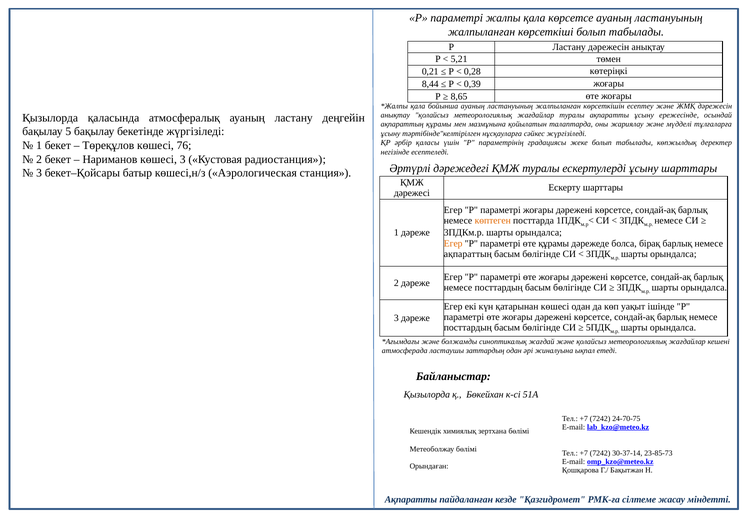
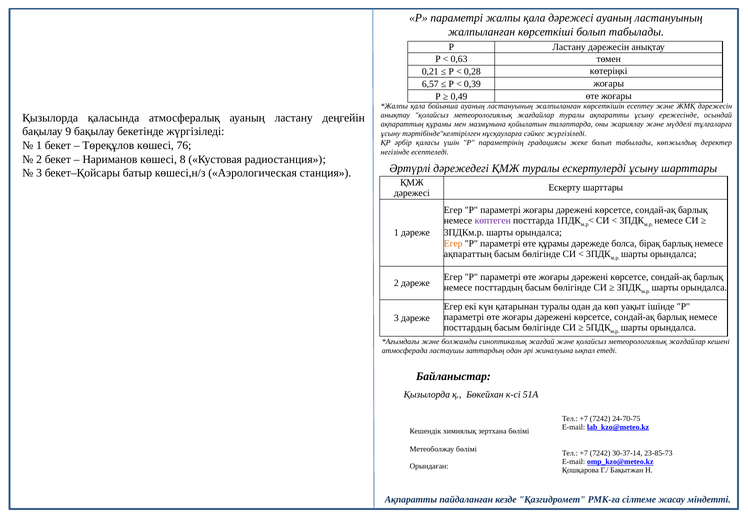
қала көрсетсе: көрсетсе -> дәрежесі (571, 18)
5,21: 5,21 -> 0,63 (459, 59)
8,44: 8,44 -> 6,57 (430, 84)
8,65: 8,65 -> 0,49 (459, 96)
5: 5 -> 9 (68, 132)
көшесі 3: 3 -> 8 (183, 159)
көптеген colour: orange -> purple (493, 221)
қатарынан көшесі: көшесі -> туралы (555, 307)
